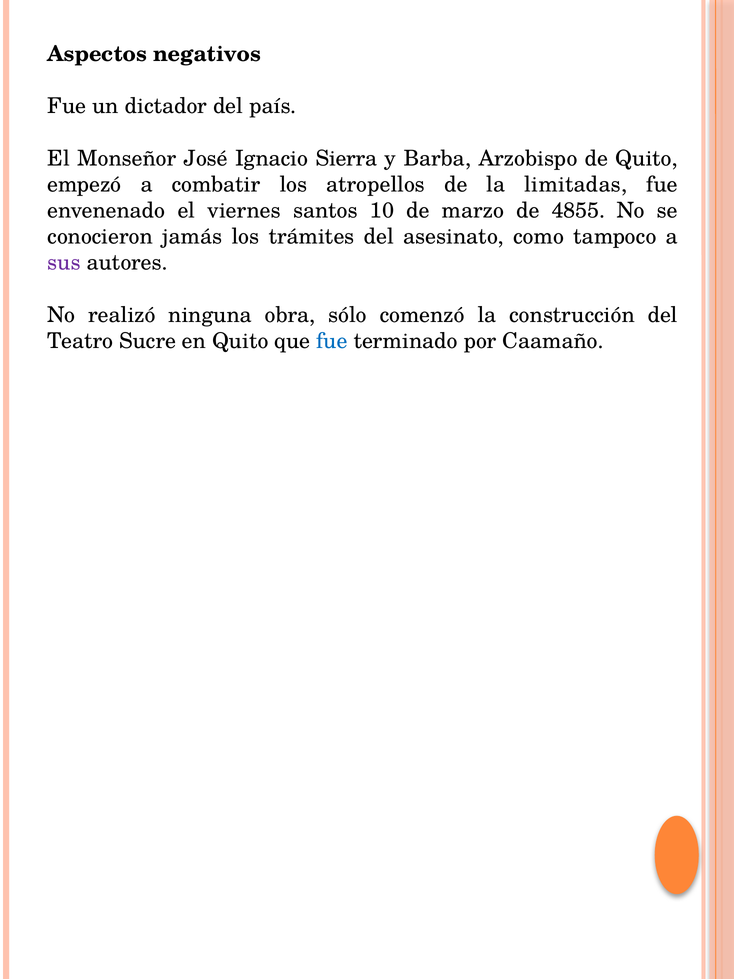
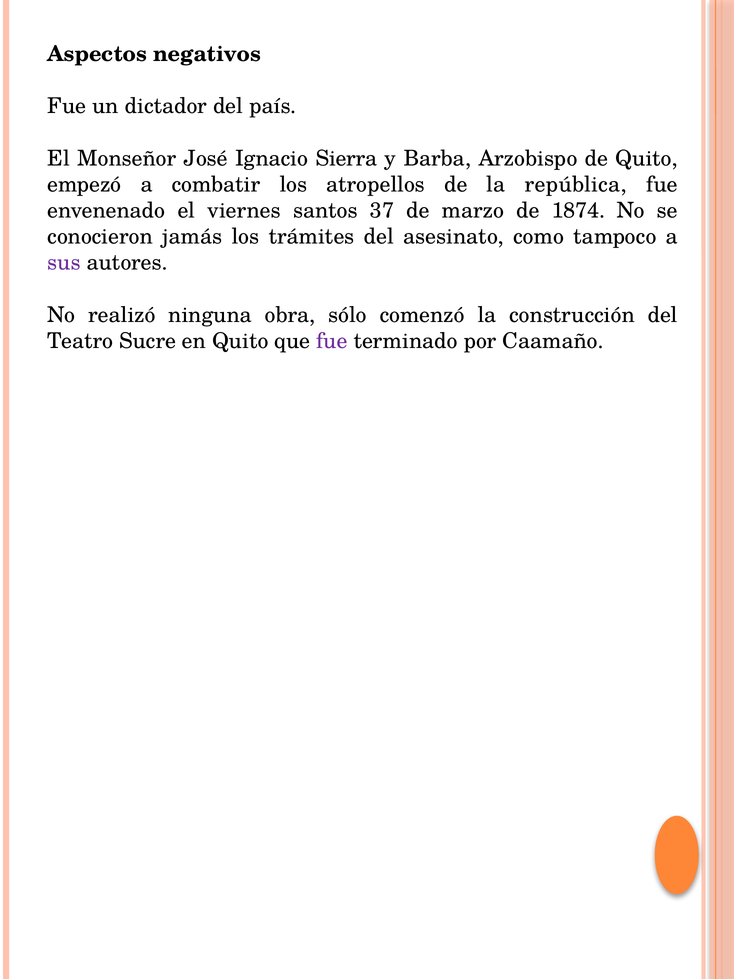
limitadas: limitadas -> república (576, 184)
10: 10 -> 37 (382, 210)
4855: 4855 -> 1874 (578, 210)
fue colour: blue -> purple (332, 341)
